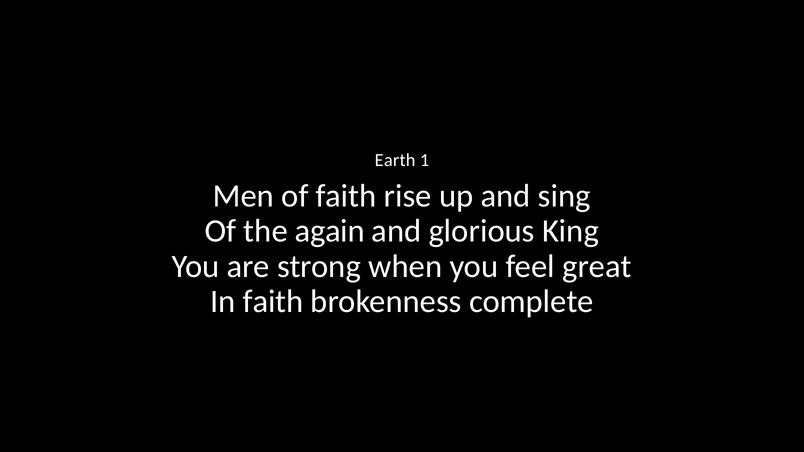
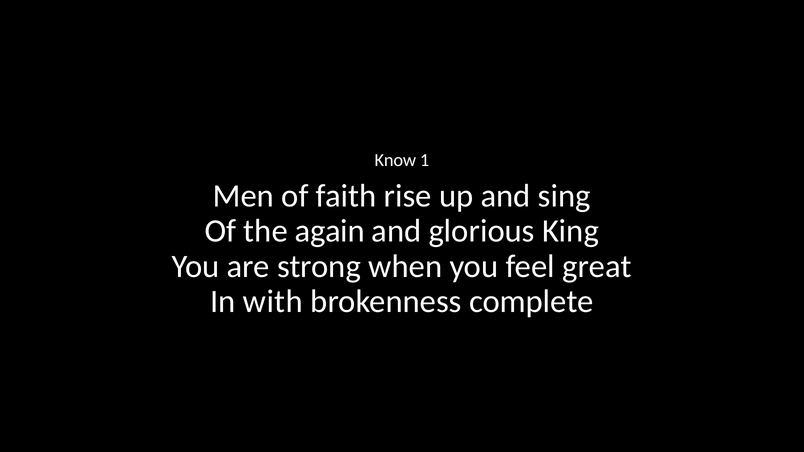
Earth: Earth -> Know (395, 160)
In faith: faith -> with (273, 302)
